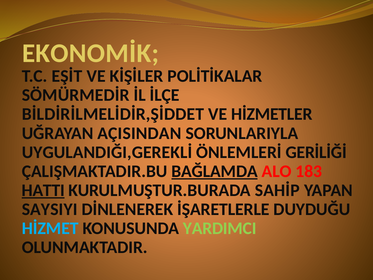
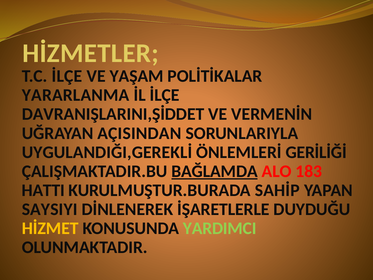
EKONOMİK: EKONOMİK -> HİZMETLER (91, 53)
T.C EŞİT: EŞİT -> İLÇE (67, 76)
KİŞİLER: KİŞİLER -> YAŞAM (137, 76)
SÖMÜRMEDİR: SÖMÜRMEDİR -> YARARLANMA (76, 95)
BİLDİRİLMELİDİR,ŞİDDET: BİLDİRİLMELİDİR,ŞİDDET -> DAVRANIŞLARINI,ŞİDDET (113, 114)
HİZMETLER: HİZMETLER -> VERMENİN (272, 114)
HATTI underline: present -> none (43, 190)
HİZMET colour: light blue -> yellow (50, 228)
